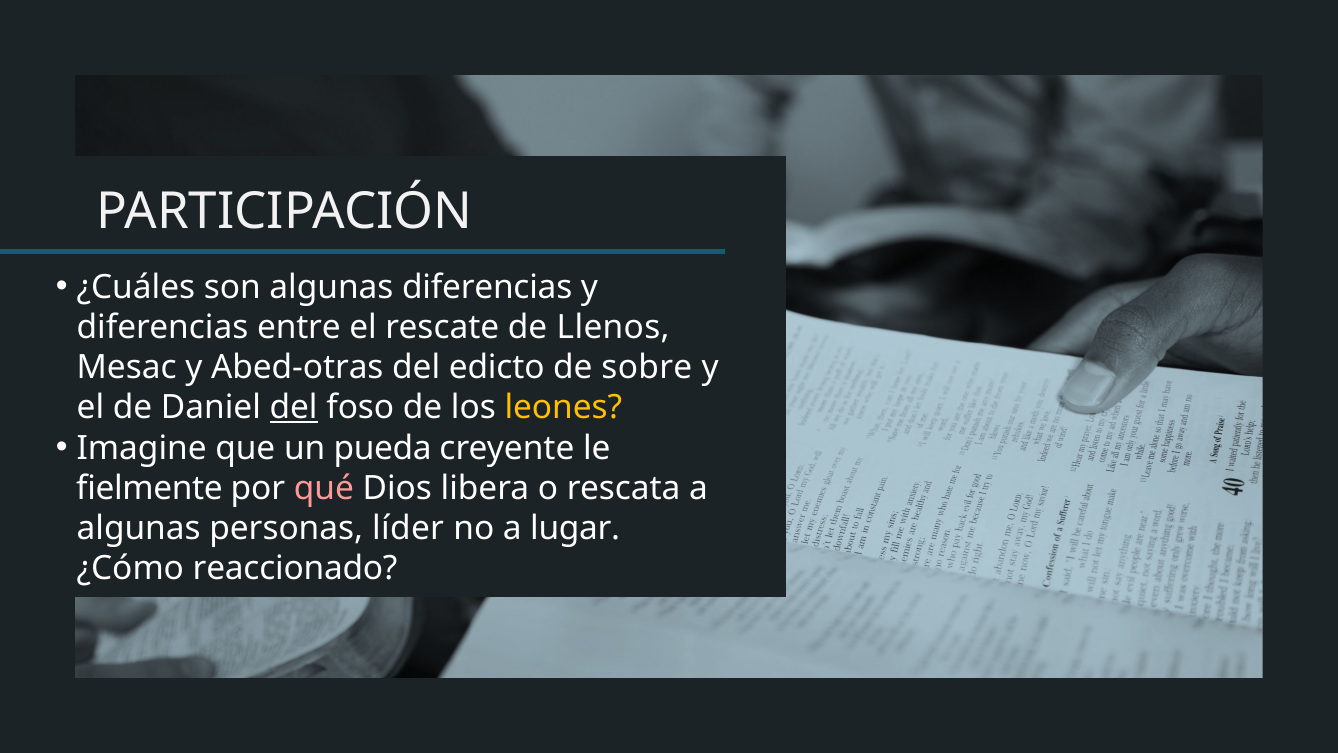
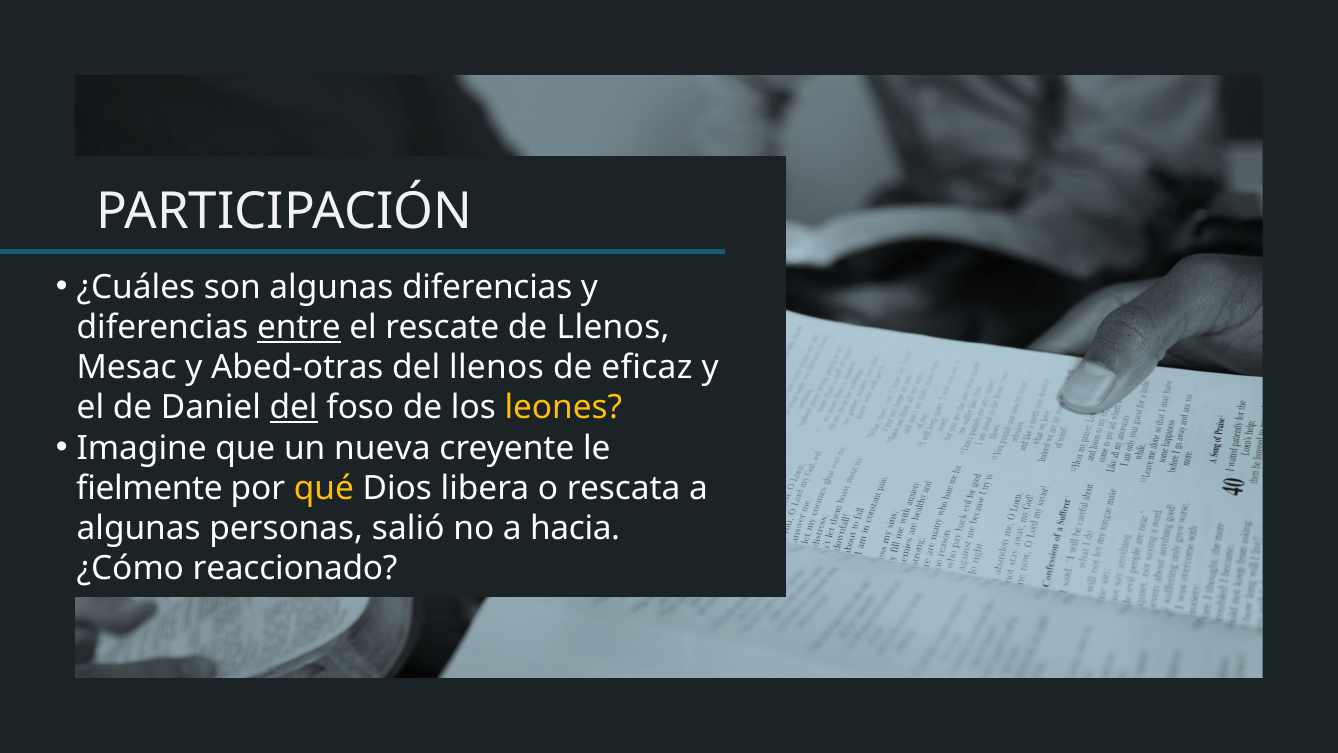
entre underline: none -> present (299, 327)
del edicto: edicto -> llenos (496, 367)
sobre: sobre -> eficaz (647, 367)
pueda: pueda -> nueva (382, 448)
qué colour: pink -> yellow (324, 488)
líder: líder -> salió (408, 528)
lugar: lugar -> hacia (575, 528)
